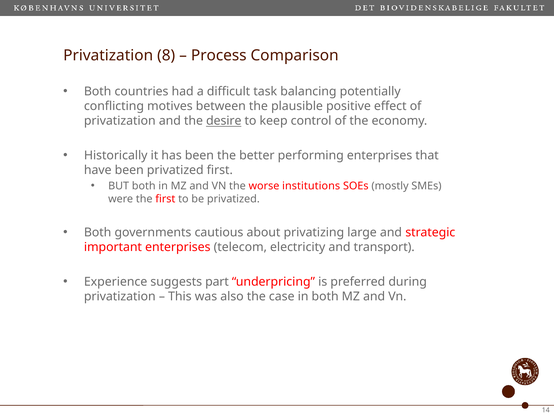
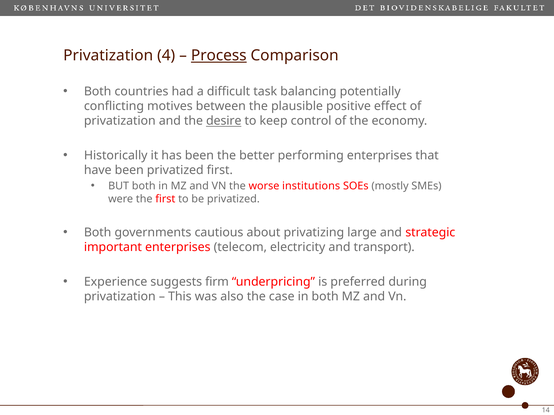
8: 8 -> 4 (166, 56)
Process underline: none -> present (219, 56)
part: part -> firm (217, 282)
